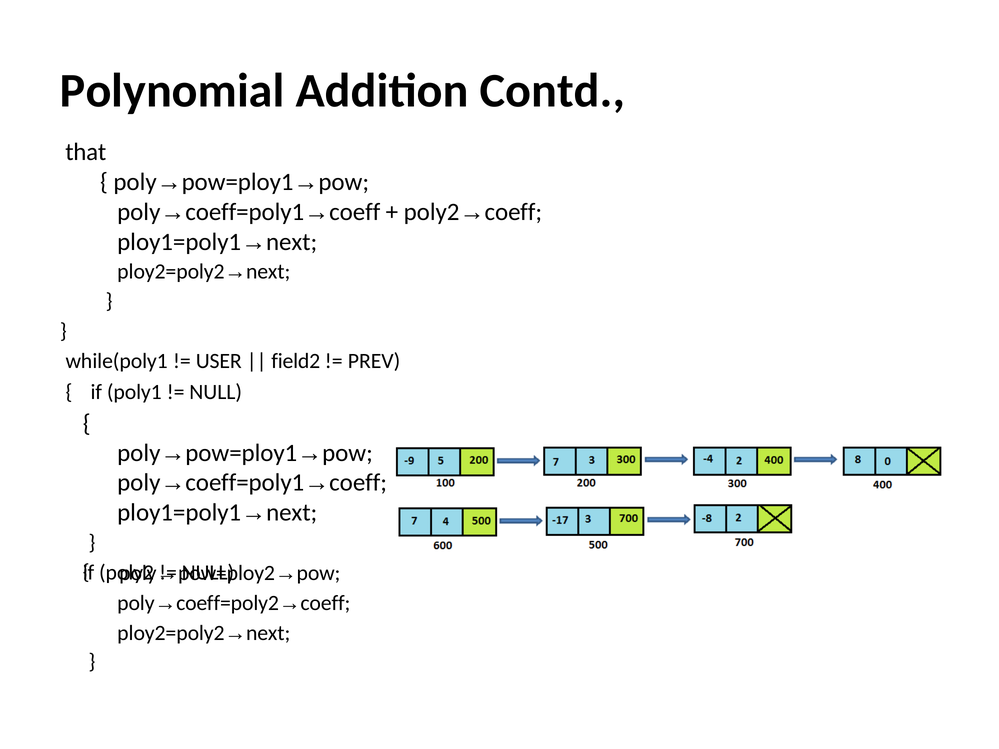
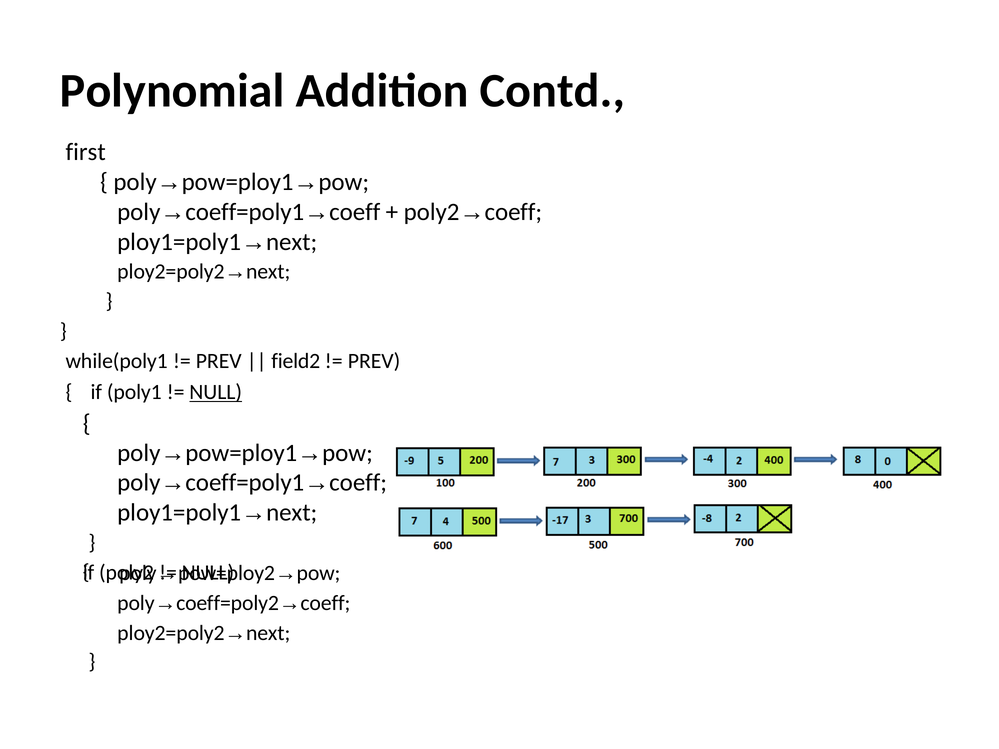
that: that -> first (86, 152)
USER: USER -> PREV (219, 361)
NULL underline: none -> present (216, 392)
